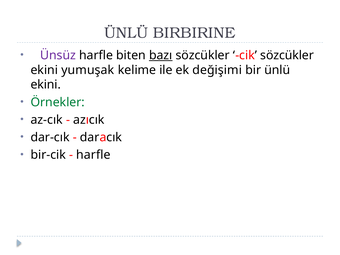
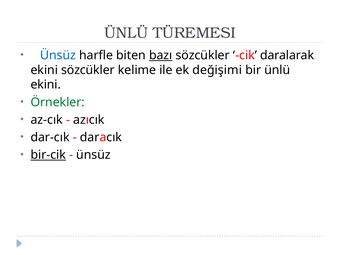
BIRBIRINE: BIRBIRINE -> TÜREMESI (194, 33)
Ünsüz colour: purple -> blue (58, 55)
cik sözcükler: sözcükler -> daralarak (287, 55)
ekini yumuşak: yumuşak -> sözcükler (88, 70)
bir-cik underline: none -> present (48, 155)
harfle: harfle -> ünsüz (93, 155)
